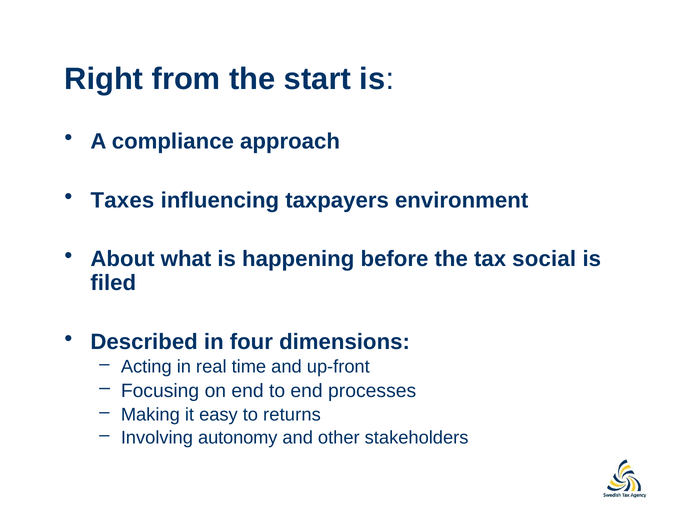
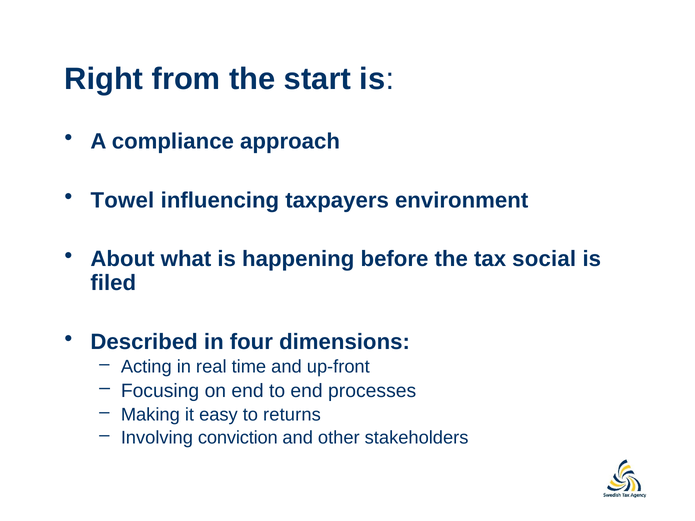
Taxes: Taxes -> Towel (122, 200)
autonomy: autonomy -> conviction (238, 438)
